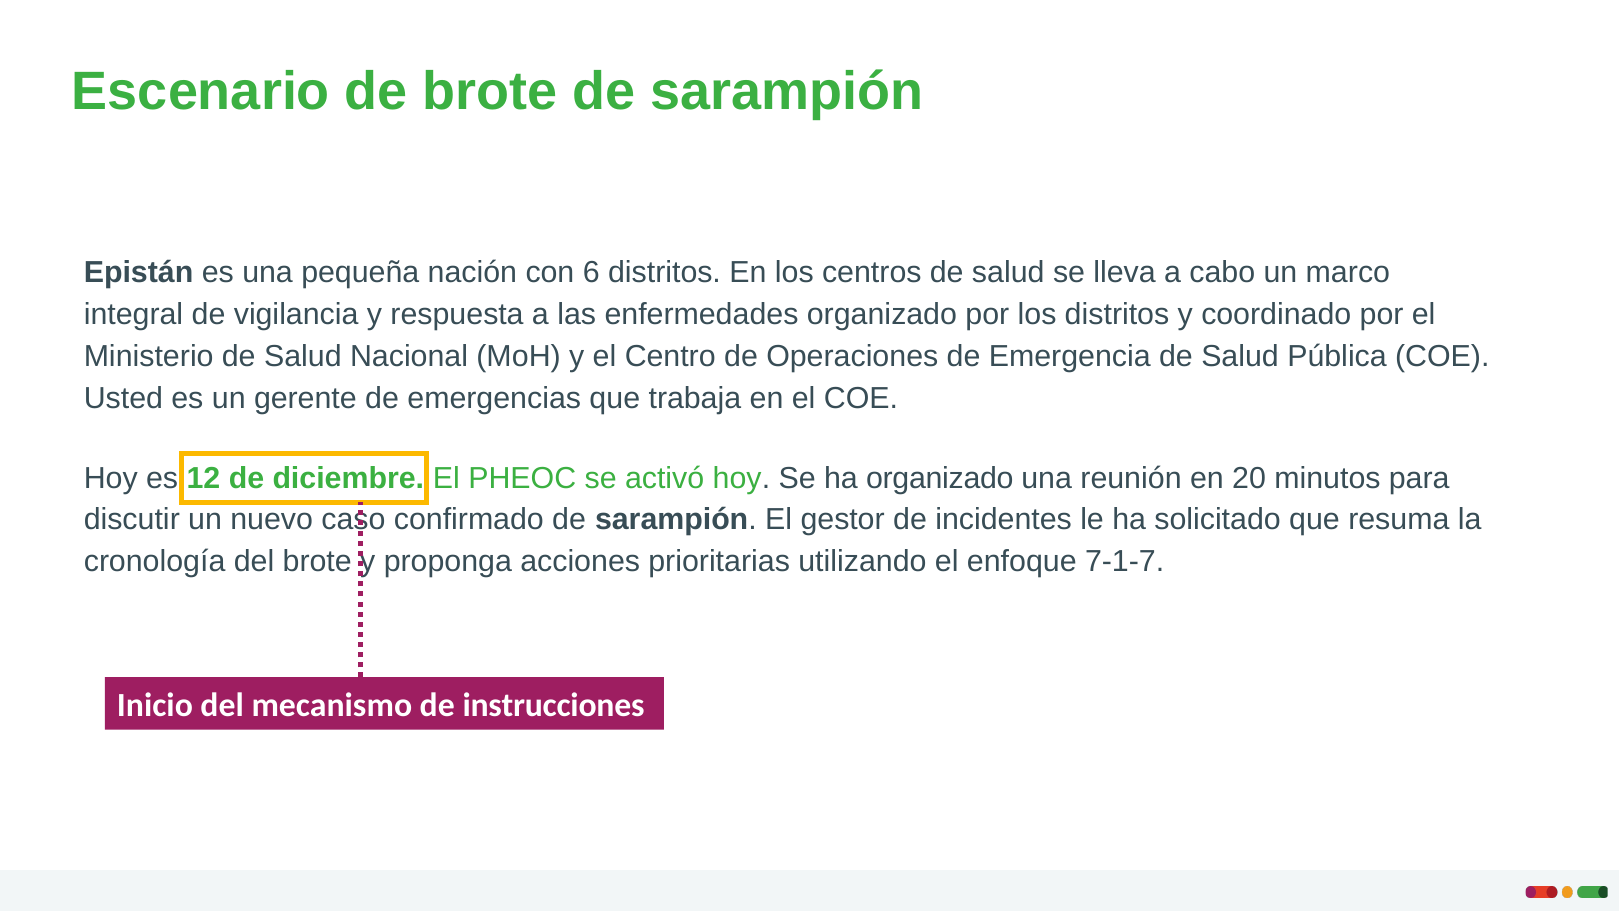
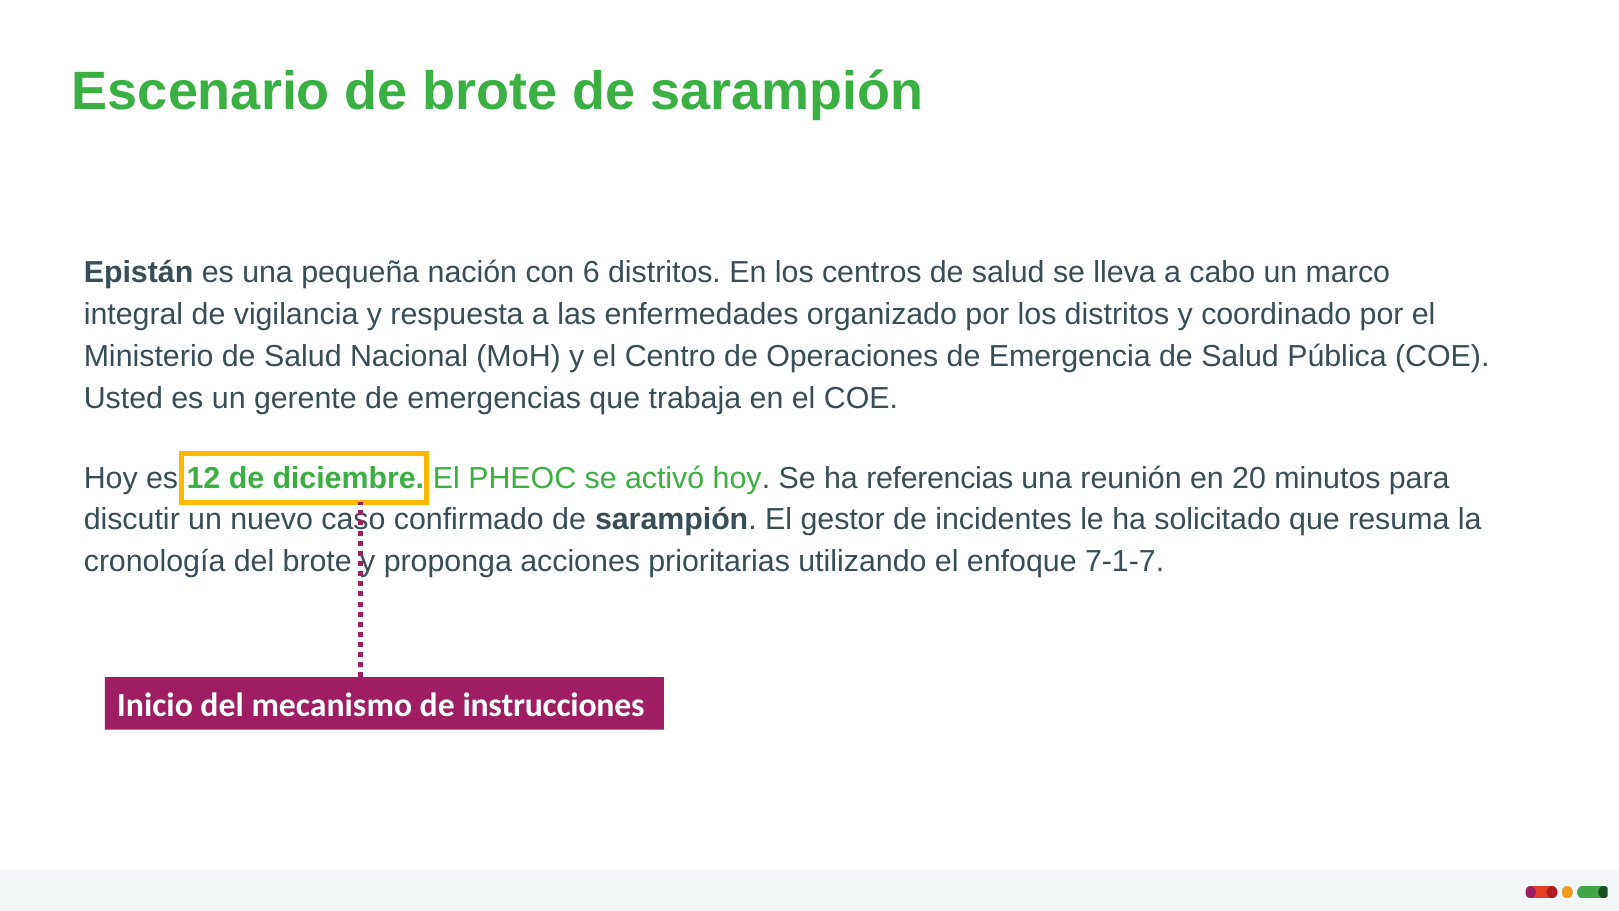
ha organizado: organizado -> referencias (940, 478)
